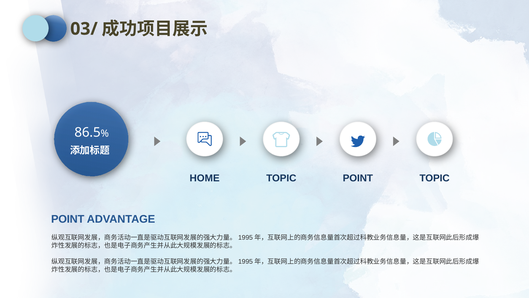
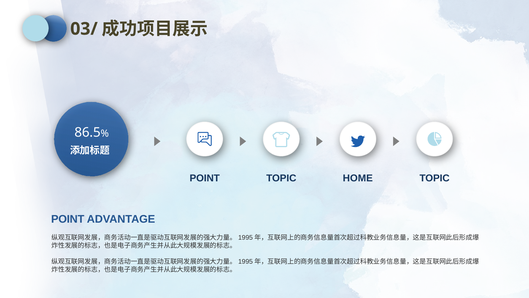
HOME: HOME -> POINT (205, 178)
TOPIC POINT: POINT -> HOME (358, 178)
